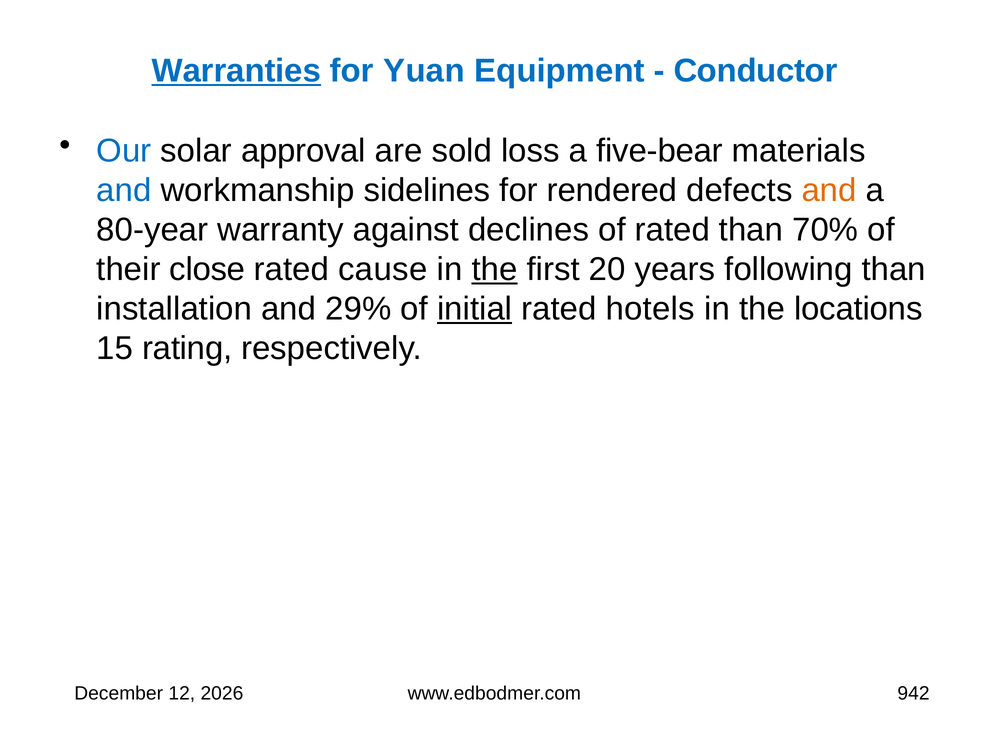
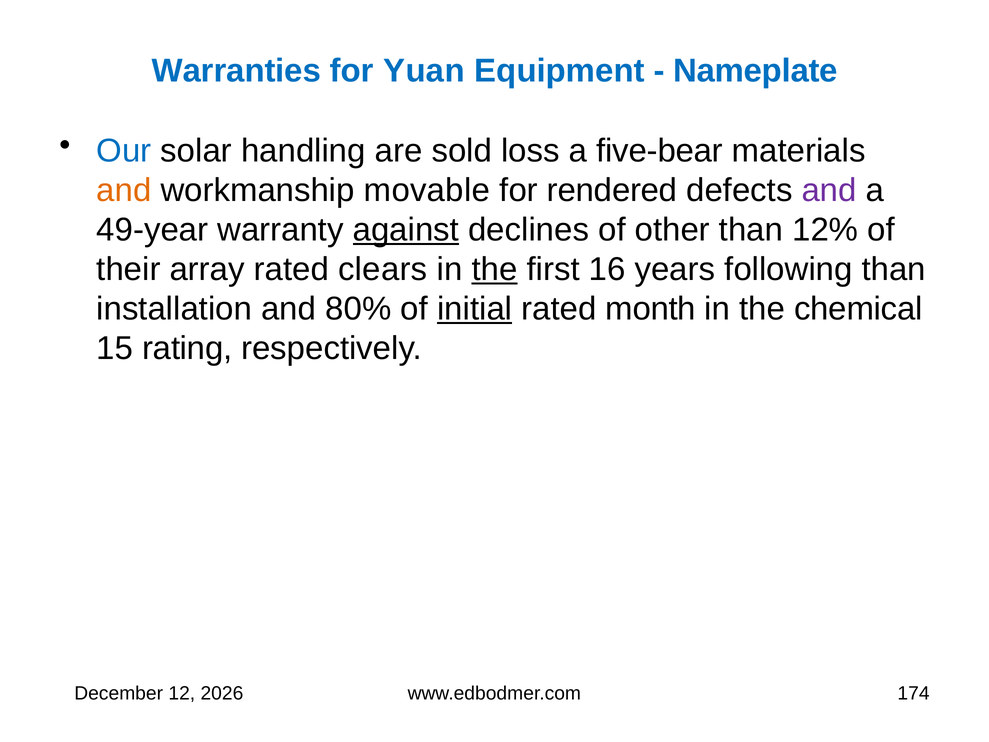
Warranties underline: present -> none (236, 71)
Conductor: Conductor -> Nameplate (755, 71)
approval: approval -> handling (303, 151)
and colour: blue -> orange (124, 190)
sidelines: sidelines -> movable (427, 190)
and colour: orange -> purple (829, 190)
80-year: 80-year -> 49-year (152, 230)
against underline: none -> present (406, 230)
of rated: rated -> other (672, 230)
70%: 70% -> 12% (825, 230)
close: close -> array (207, 269)
cause: cause -> clears (383, 269)
20: 20 -> 16 (607, 269)
29%: 29% -> 80% (358, 309)
hotels: hotels -> month (651, 309)
locations: locations -> chemical (858, 309)
942: 942 -> 174 (914, 693)
